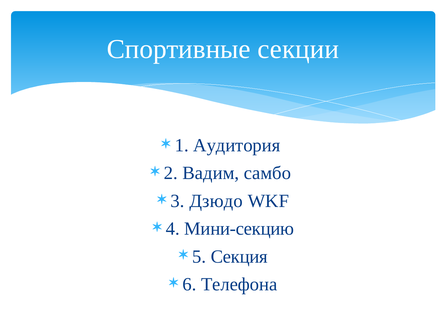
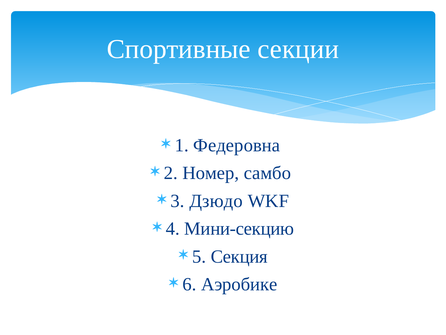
Аудитория: Аудитория -> Федеровна (237, 145)
Вадим: Вадим -> Номер (211, 173)
Телефона: Телефона -> Аэробике (239, 284)
